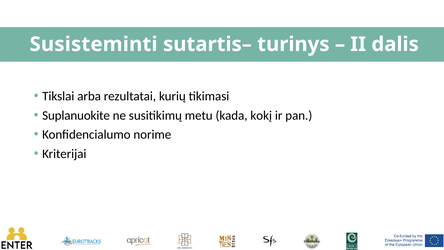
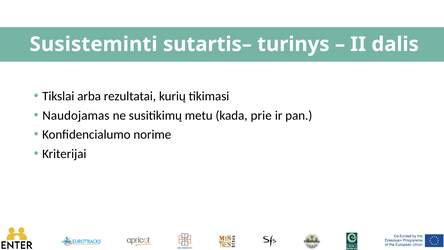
Suplanuokite: Suplanuokite -> Naudojamas (76, 115)
kokį: kokį -> prie (261, 115)
